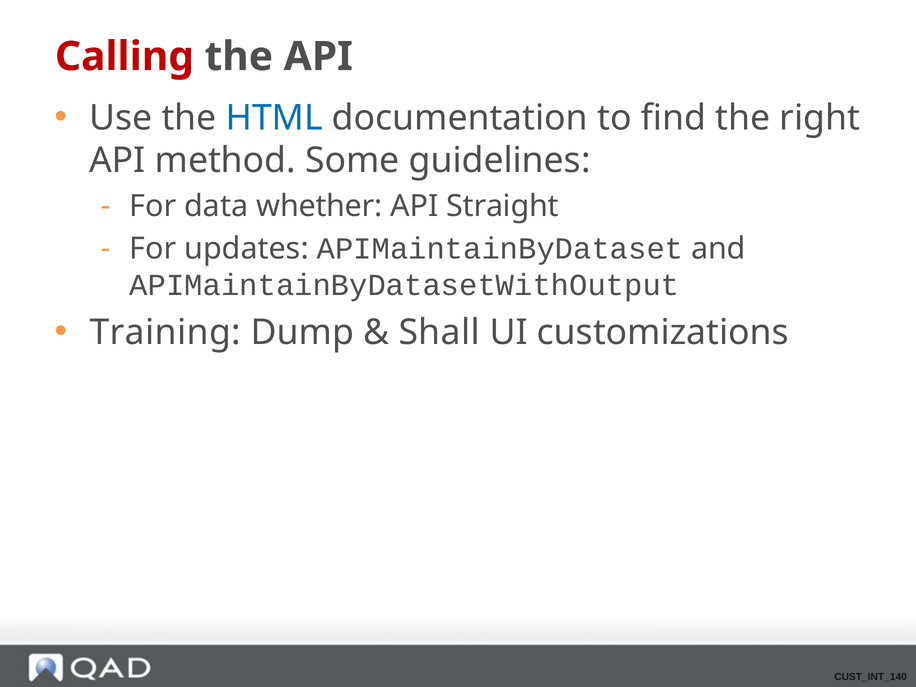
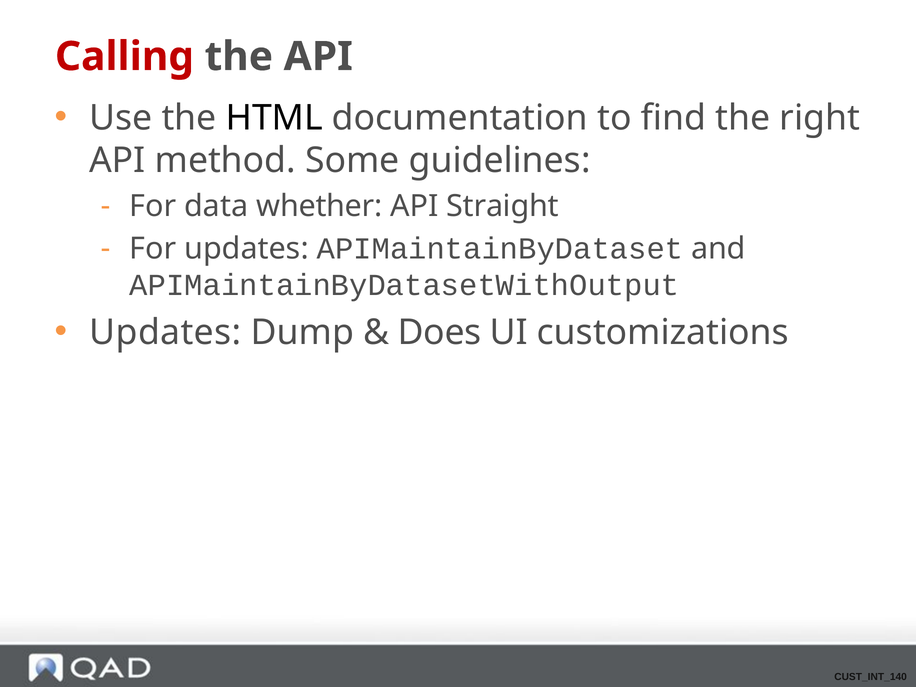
HTML colour: blue -> black (274, 118)
Training: Training -> Updates (165, 333)
Shall: Shall -> Does (440, 333)
